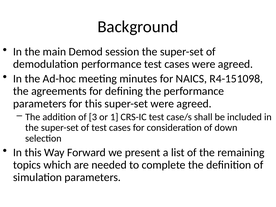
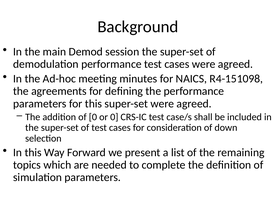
of 3: 3 -> 0 (93, 117)
or 1: 1 -> 0 (114, 117)
